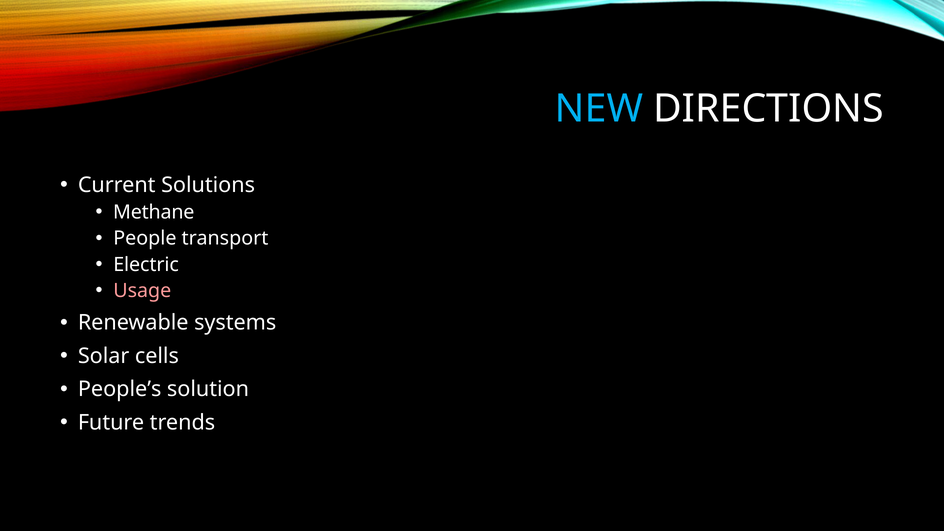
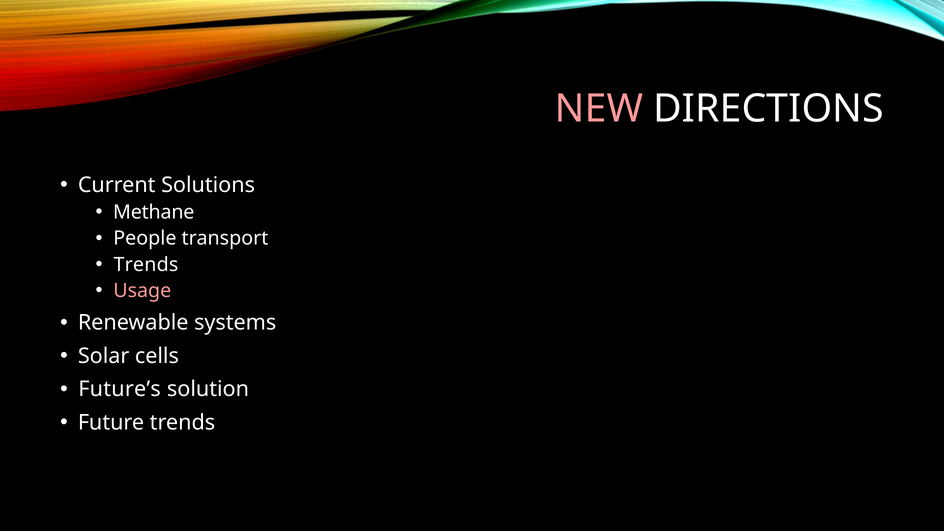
NEW colour: light blue -> pink (599, 109)
Electric: Electric -> Trends (146, 265)
People’s: People’s -> Future’s (120, 389)
